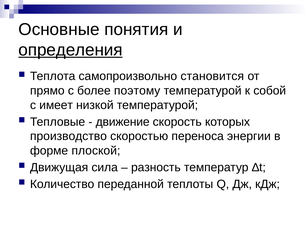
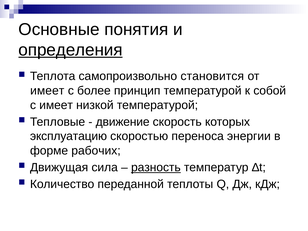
прямо: прямо -> имеет (47, 91)
поэтому: поэтому -> принцип (137, 91)
производство: производство -> эксплуатацию (69, 136)
плоской: плоской -> рабочих (96, 151)
разность underline: none -> present (156, 167)
